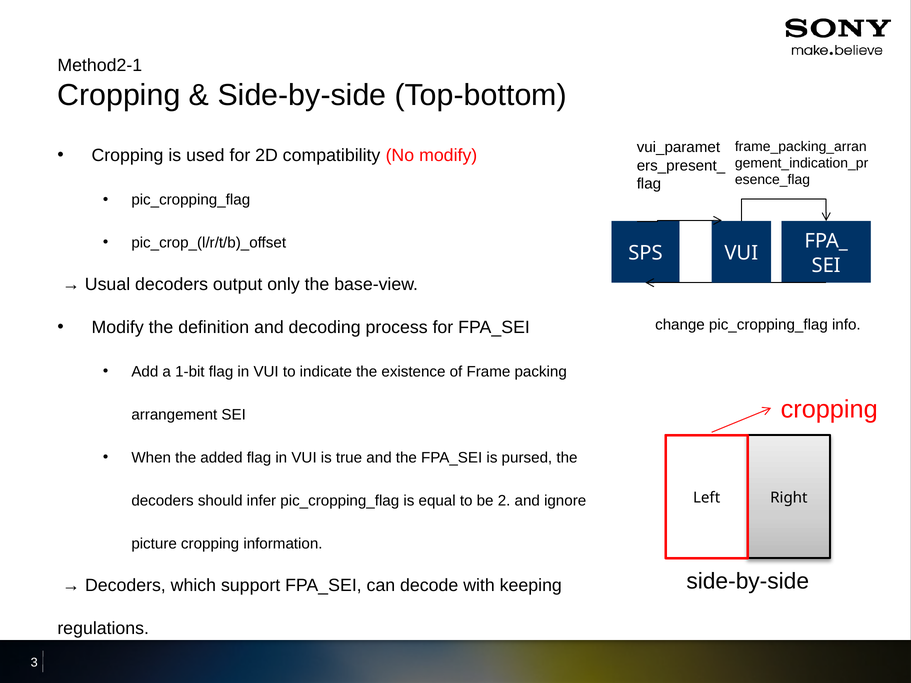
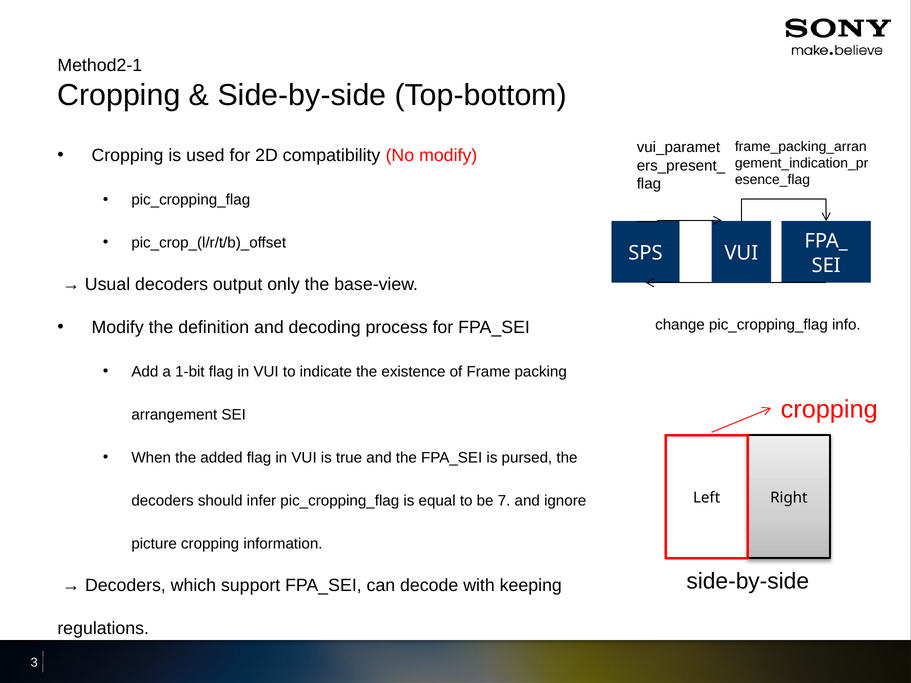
2: 2 -> 7 (504, 501)
